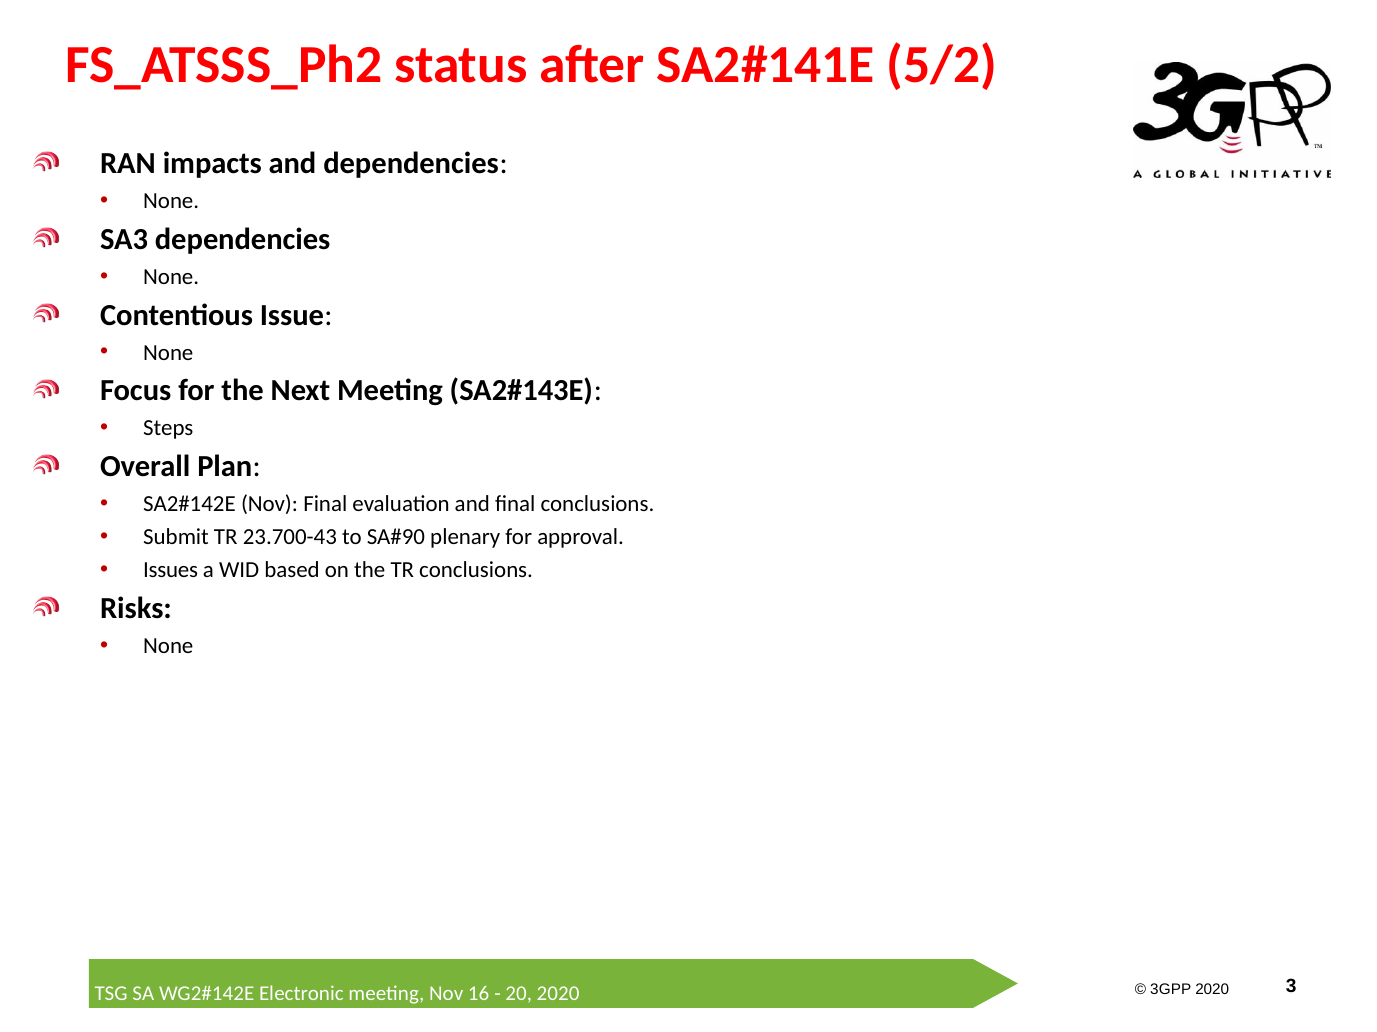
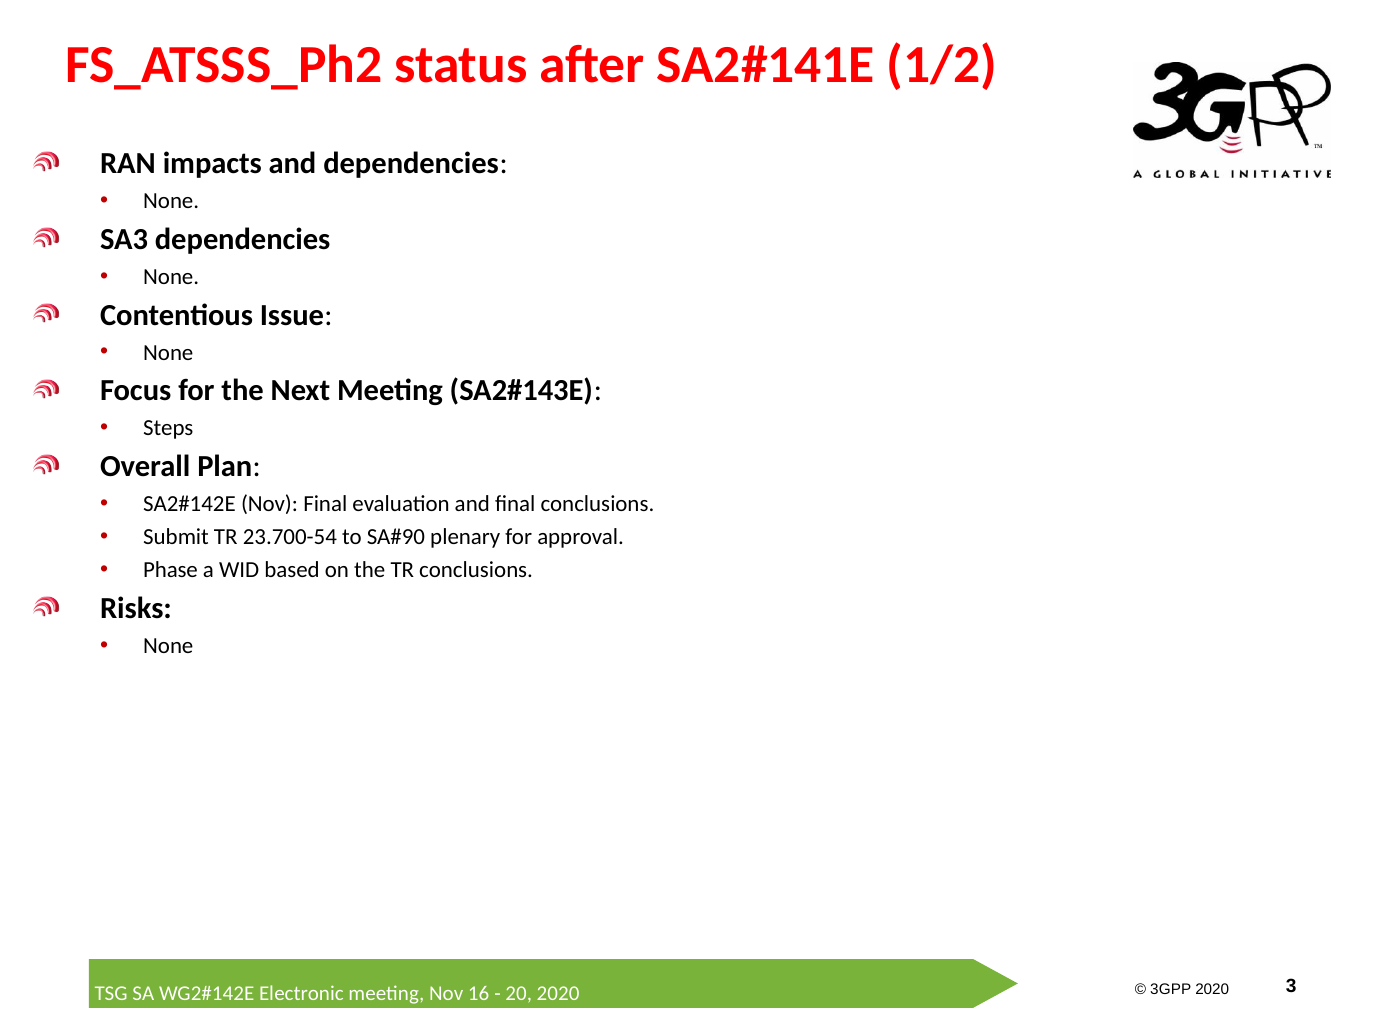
5/2: 5/2 -> 1/2 (942, 65)
23.700-43: 23.700-43 -> 23.700-54 (290, 538)
Issues: Issues -> Phase (171, 571)
